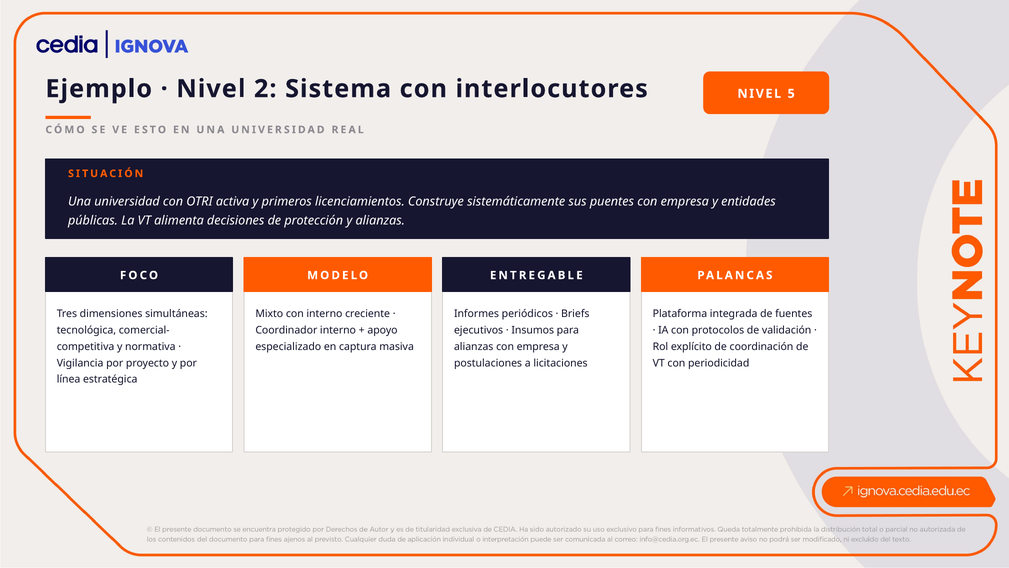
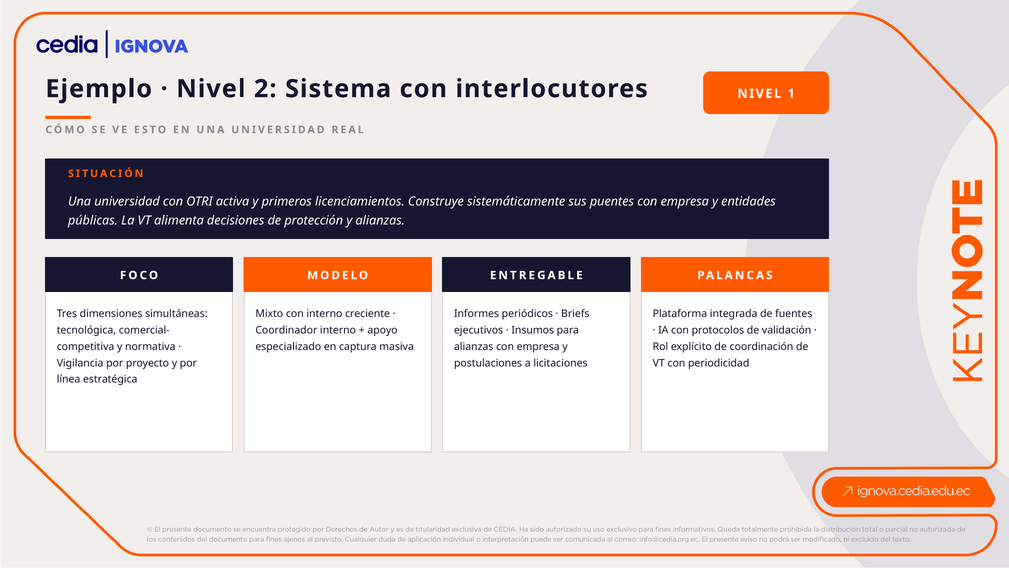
5: 5 -> 1 (791, 94)
